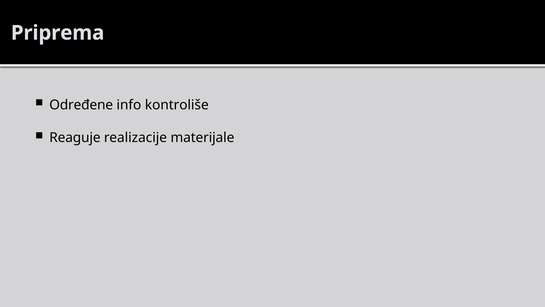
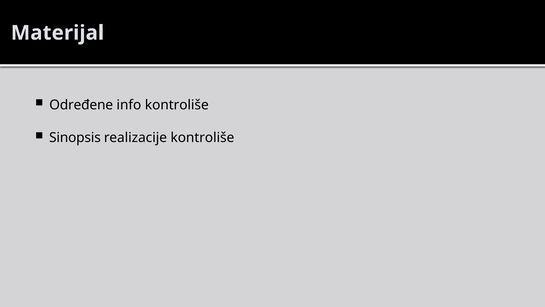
Priprema: Priprema -> Materijal (57, 33)
Reaguje: Reaguje -> Sinopsis (75, 138)
realizacije materijale: materijale -> kontroliše (202, 138)
